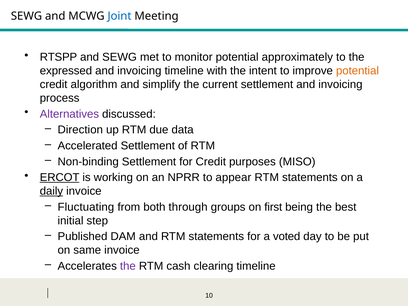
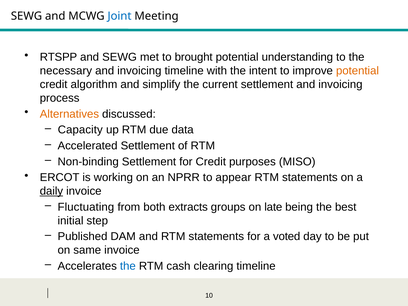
monitor: monitor -> brought (194, 57)
approximately: approximately -> understanding (297, 57)
expressed: expressed -> necessary (66, 71)
Alternatives colour: purple -> orange (69, 114)
Direction: Direction -> Capacity (80, 130)
ERCOT underline: present -> none (60, 178)
through: through -> extracts (188, 207)
first: first -> late (273, 207)
the colour: purple -> blue (128, 266)
